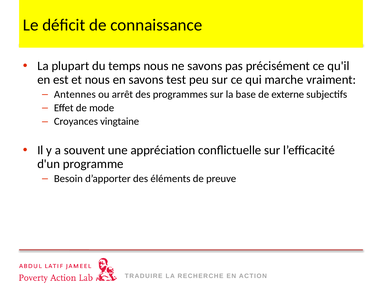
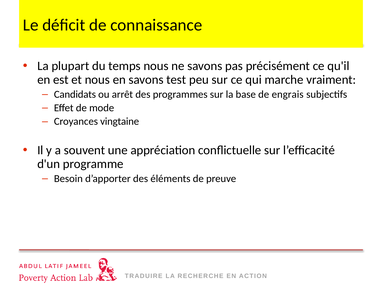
Antennes: Antennes -> Candidats (75, 94)
externe: externe -> engrais (288, 94)
